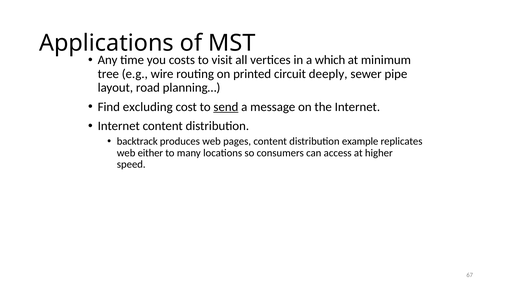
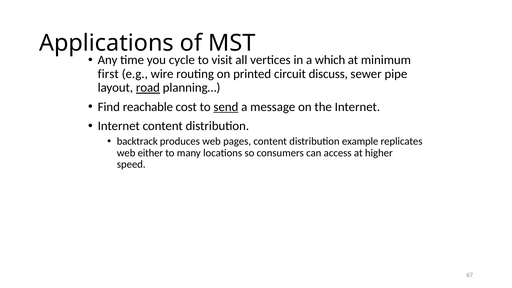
costs: costs -> cycle (182, 60)
tree: tree -> first (108, 74)
deeply: deeply -> discuss (328, 74)
road underline: none -> present (148, 88)
excluding: excluding -> reachable (148, 107)
